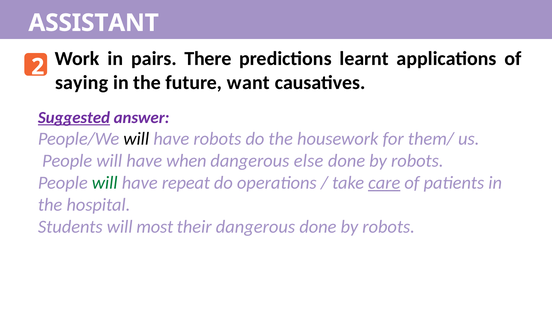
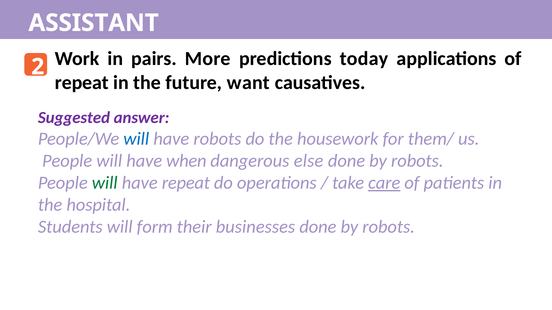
There: There -> More (208, 59)
learnt: learnt -> today (364, 59)
saying: saying -> repeat (82, 83)
Suggested underline: present -> none (74, 118)
will colour: black -> blue (136, 139)
most: most -> form (155, 227)
their dangerous: dangerous -> businesses (255, 227)
